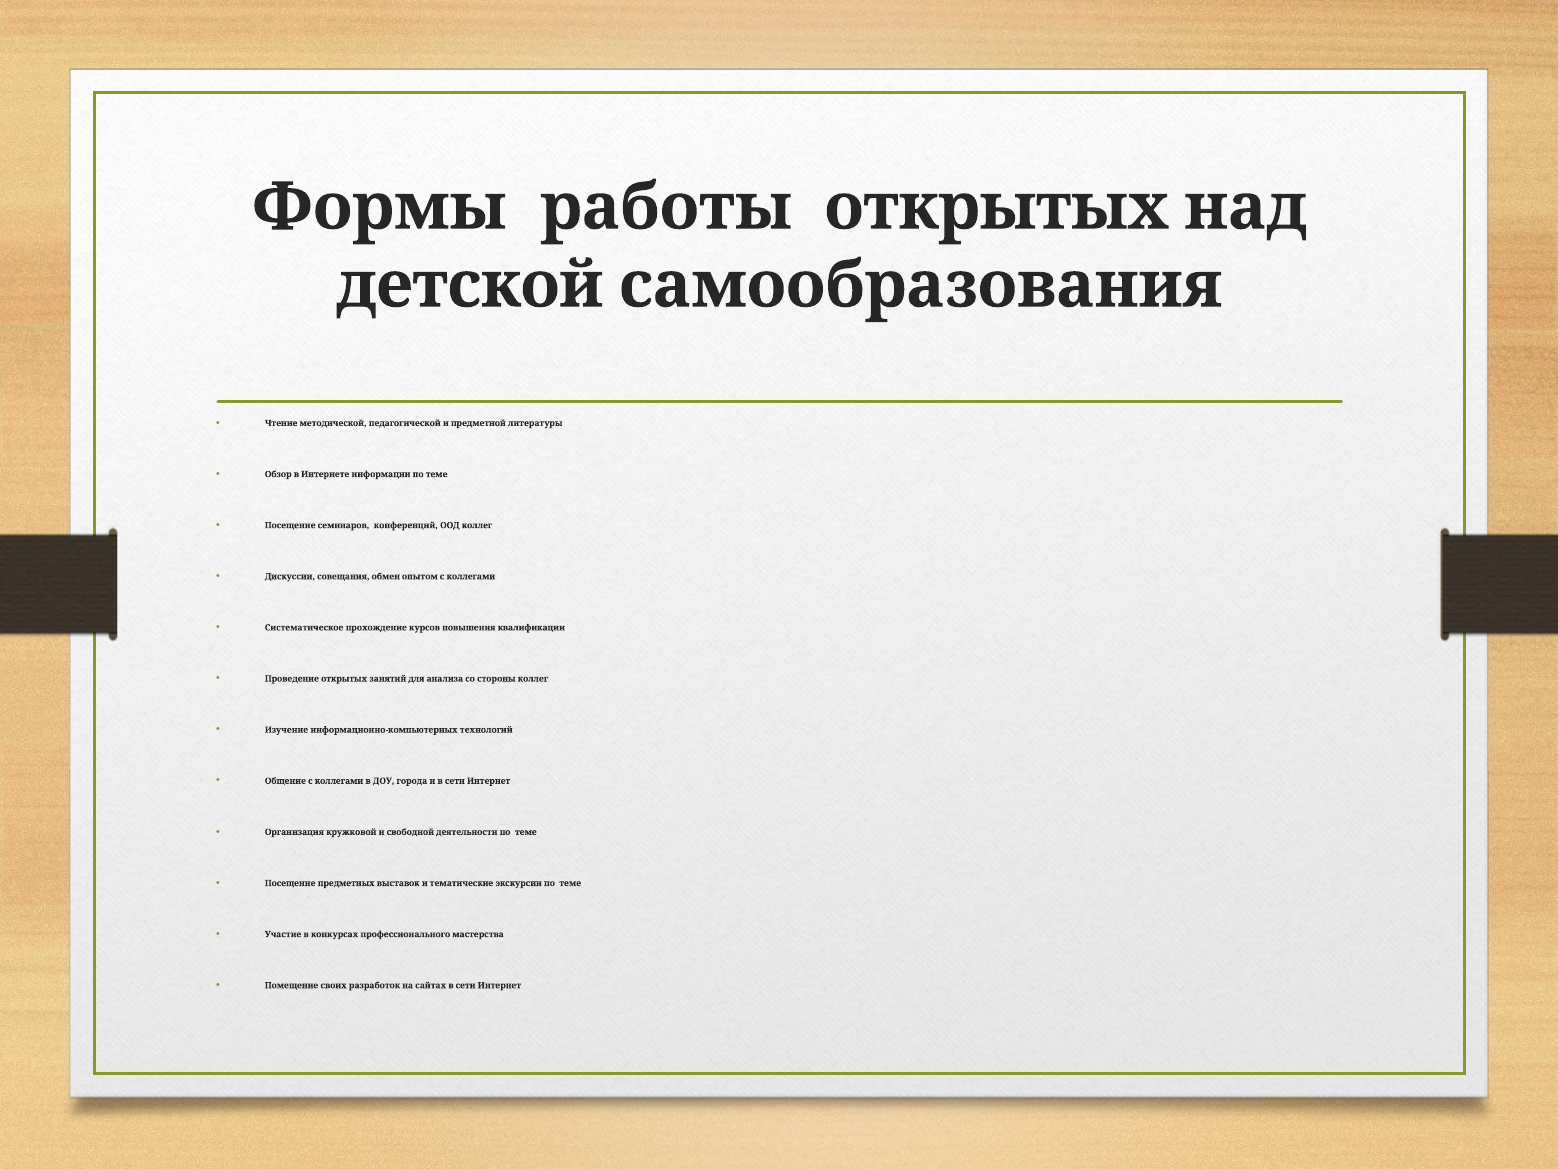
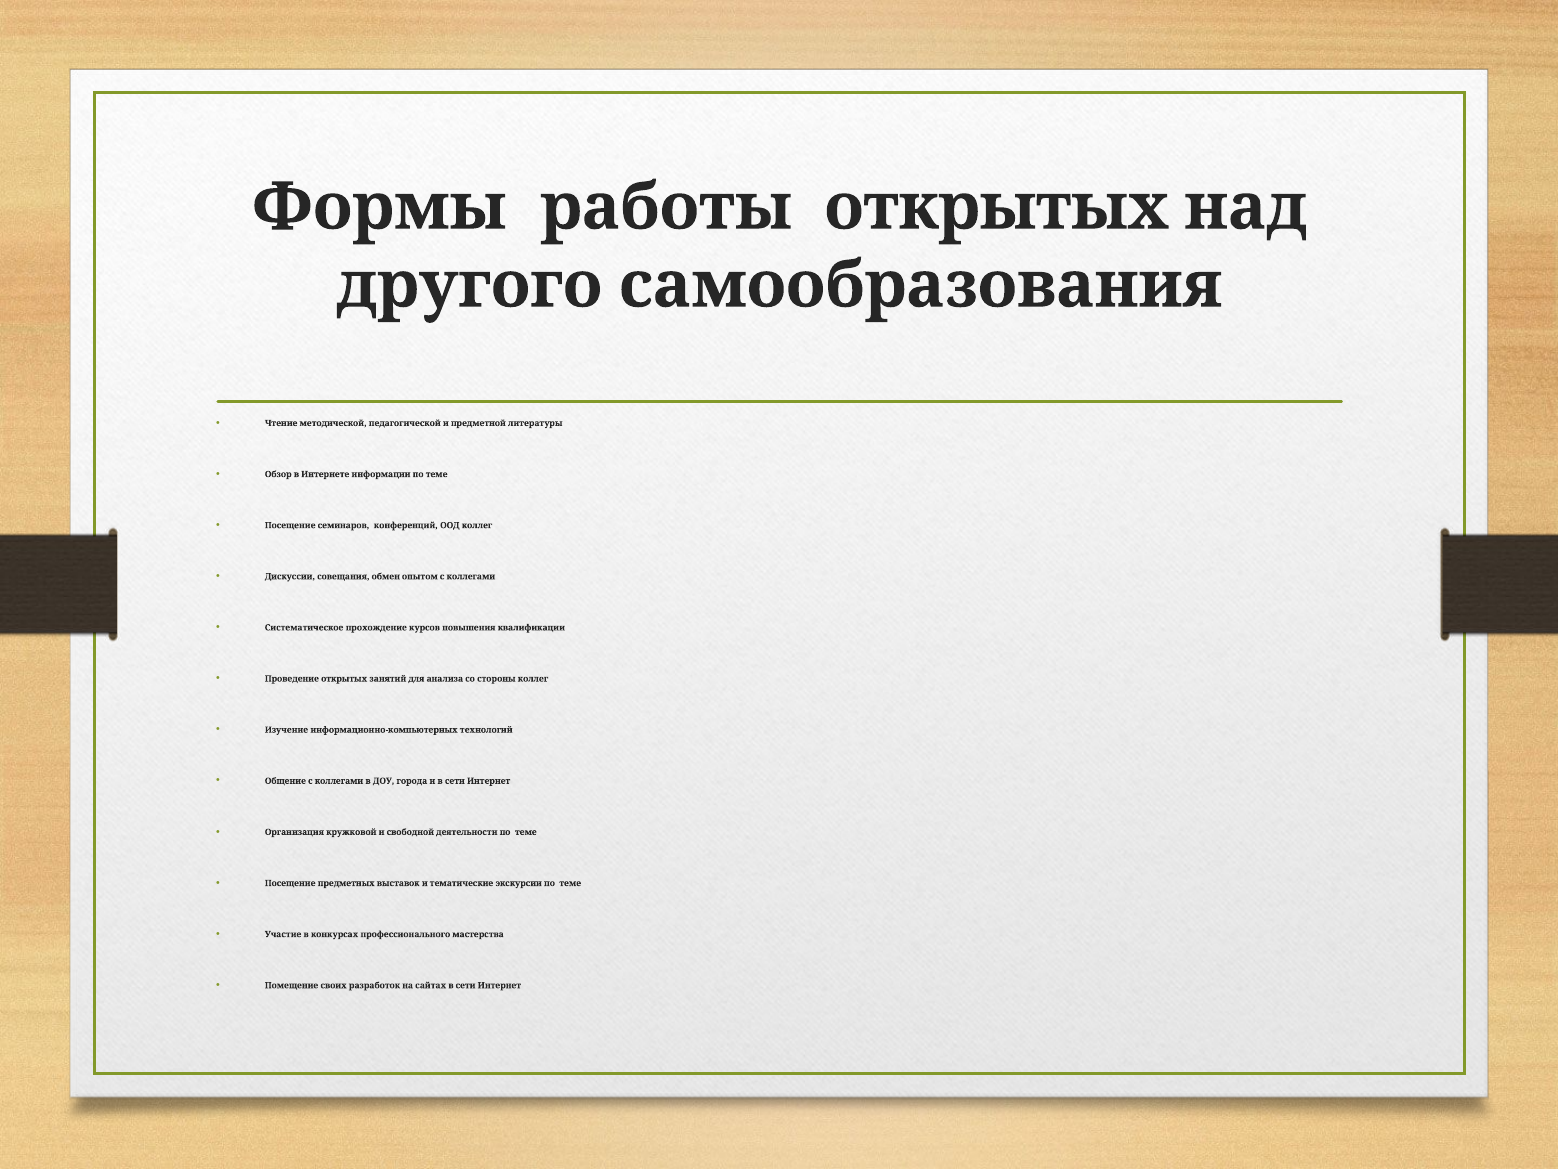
детской: детской -> другого (469, 285)
